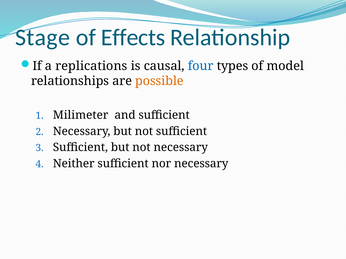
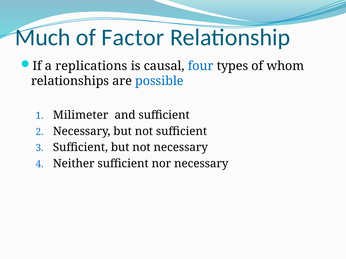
Stage: Stage -> Much (43, 38)
Effects: Effects -> Factor (133, 38)
model: model -> whom (285, 66)
possible colour: orange -> blue (159, 81)
